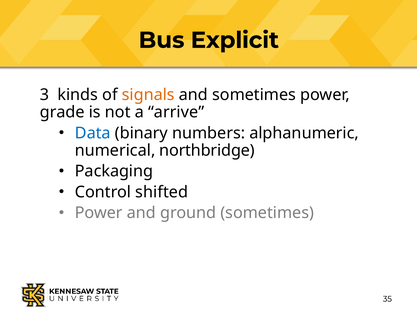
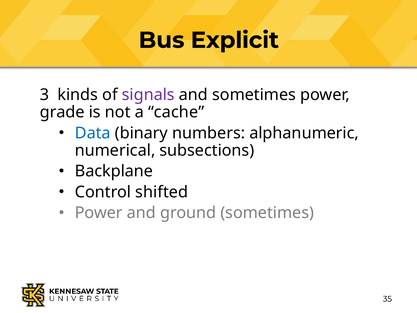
signals colour: orange -> purple (148, 95)
arrive: arrive -> cache (176, 112)
northbridge: northbridge -> subsections (207, 150)
Packaging: Packaging -> Backplane (114, 171)
